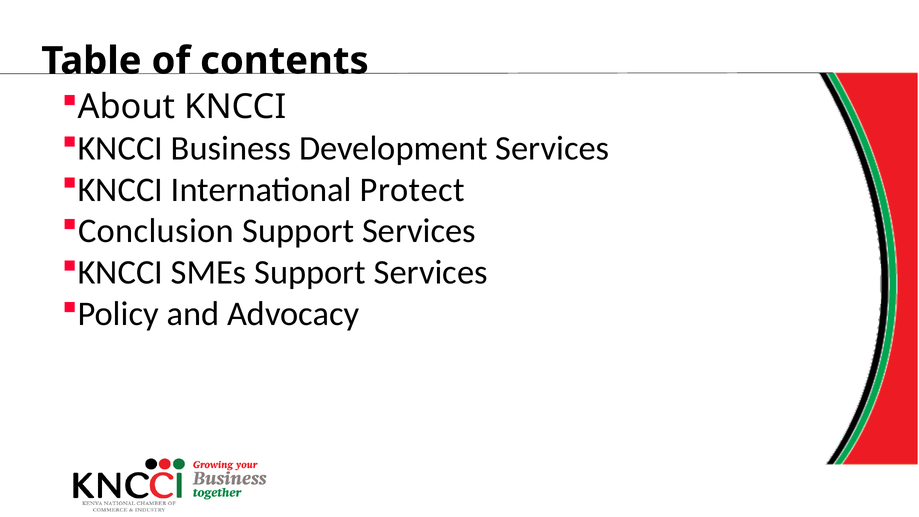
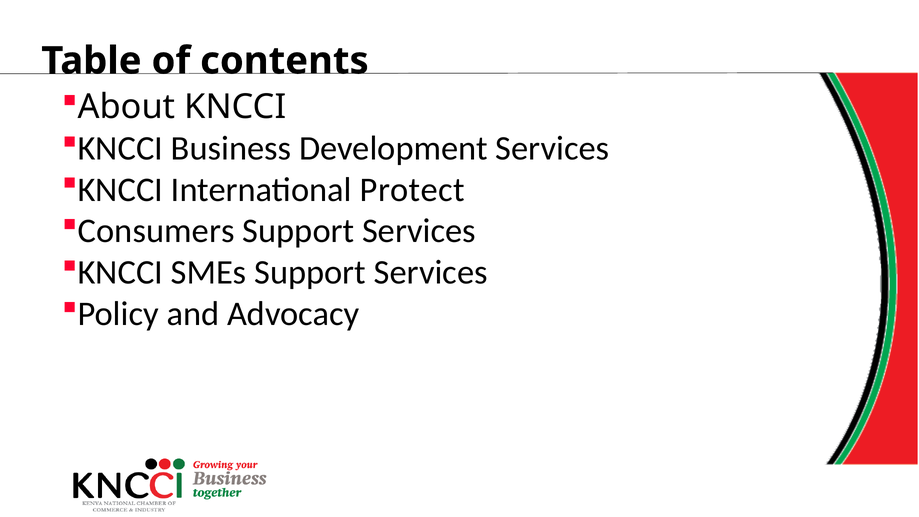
Conclusion: Conclusion -> Consumers (156, 231)
